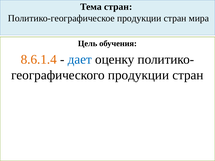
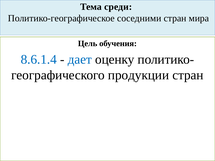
Тема стран: стран -> среди (118, 7)
Политико-географическое продукции: продукции -> соседними (139, 18)
8.6.1.4 colour: orange -> blue (39, 59)
